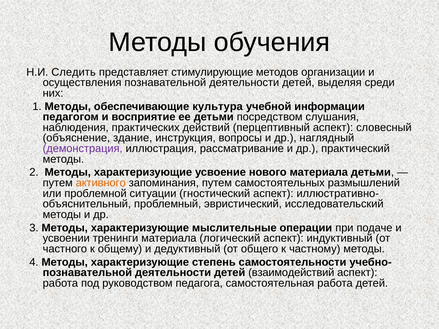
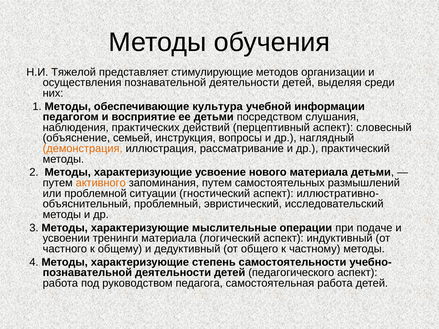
Следить: Следить -> Тяжелой (74, 72)
здание: здание -> семьей (133, 138)
демонстрация colour: purple -> orange (83, 149)
взаимодействий: взаимодействий -> педагогического (291, 273)
